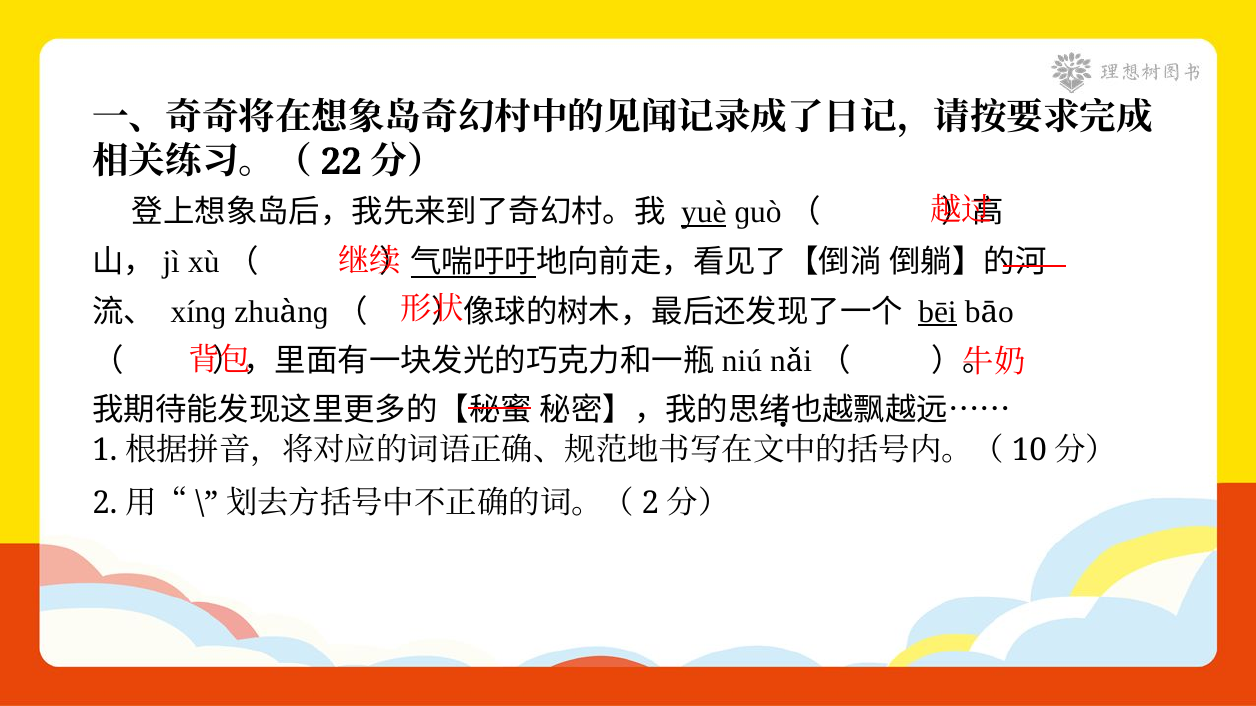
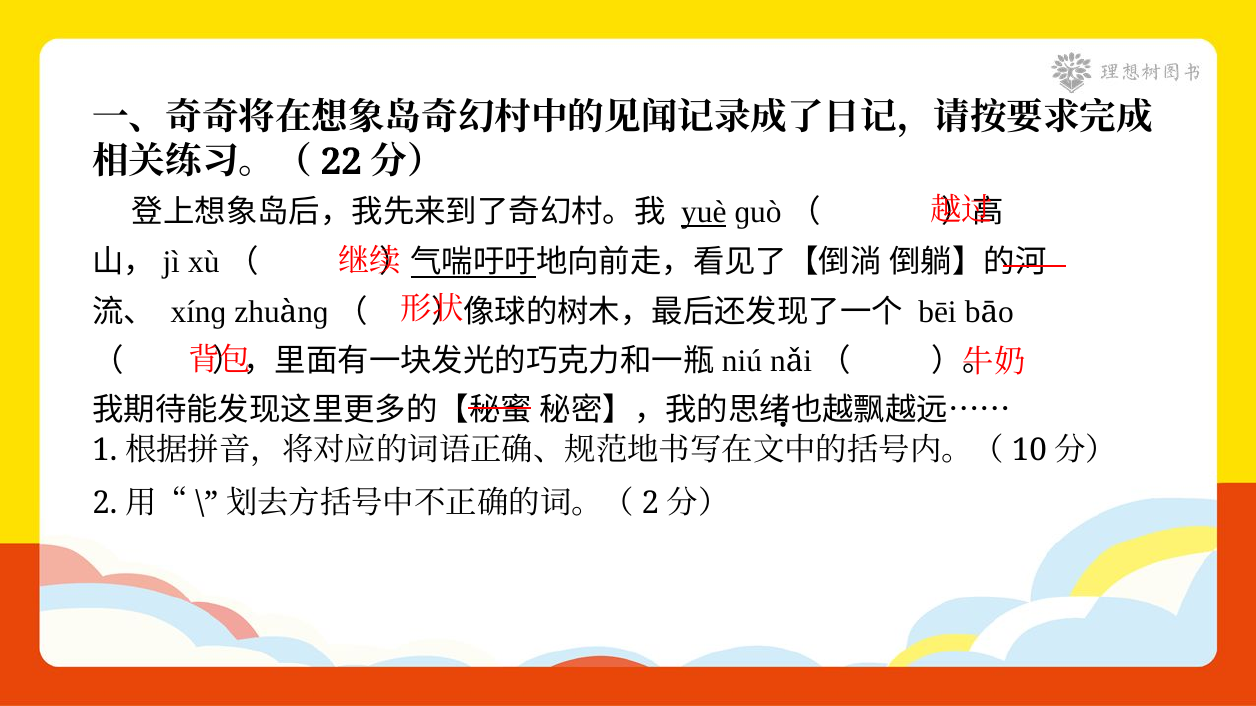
bēi underline: present -> none (938, 312)
